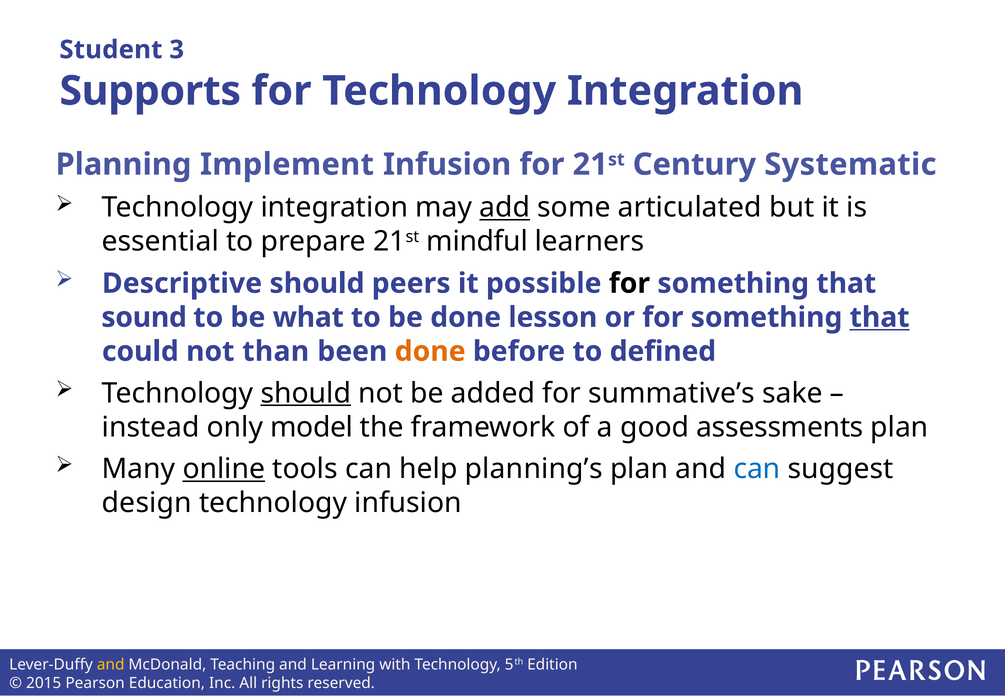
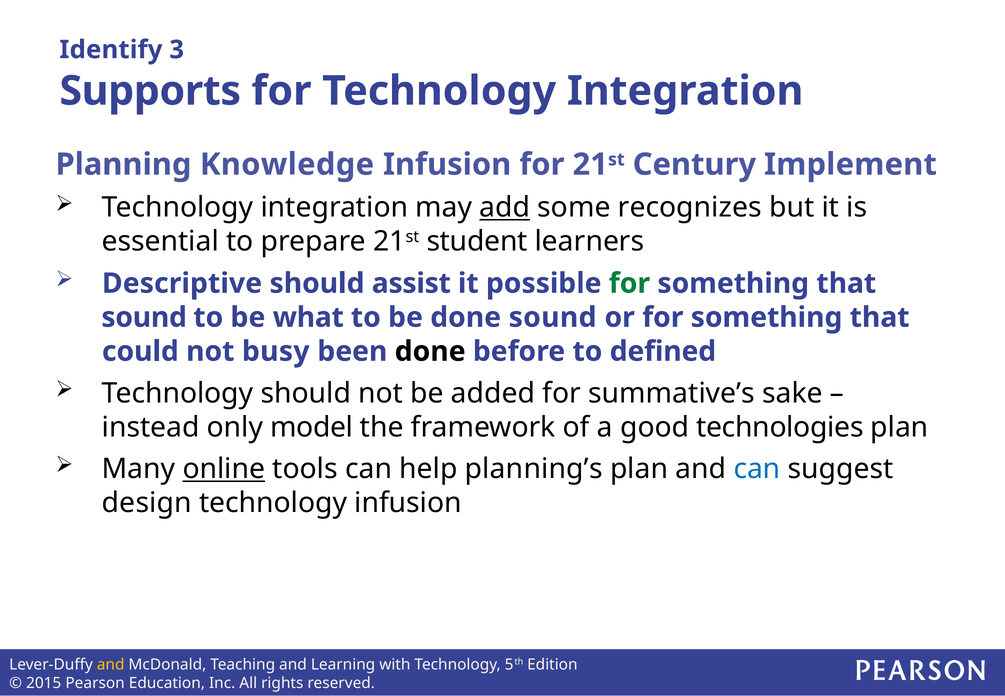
Student: Student -> Identify (111, 50)
Implement: Implement -> Knowledge (287, 164)
Systematic: Systematic -> Implement (850, 164)
articulated: articulated -> recognizes (690, 208)
mindful: mindful -> student (477, 242)
peers: peers -> assist (411, 283)
for colour: black -> green (629, 283)
done lesson: lesson -> sound (553, 317)
that underline: present -> none (880, 317)
than: than -> busy (276, 351)
done colour: orange -> black (430, 351)
should underline: present -> none (306, 393)
assessments: assessments -> technologies (780, 427)
